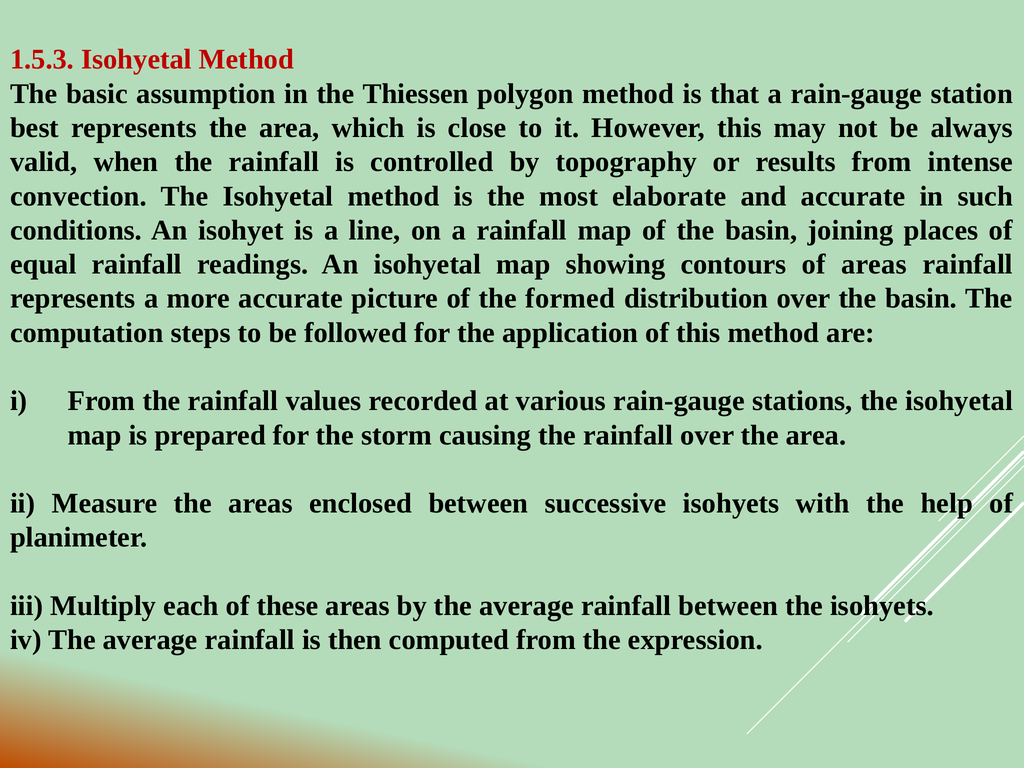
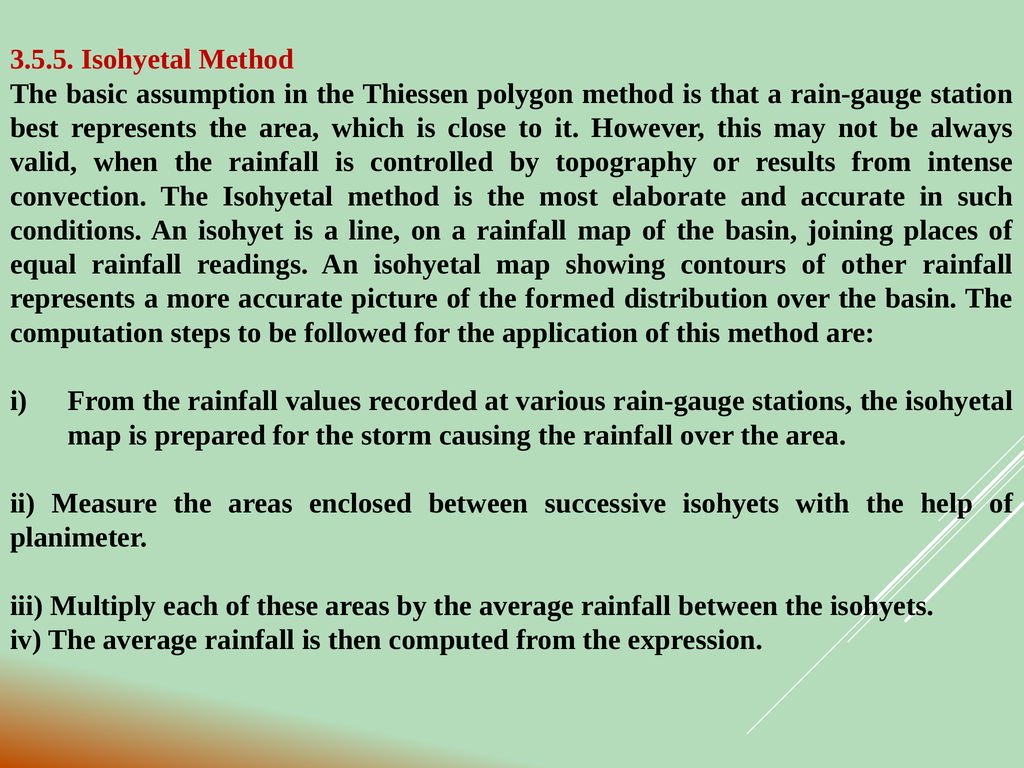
1.5.3: 1.5.3 -> 3.5.5 (42, 60)
of areas: areas -> other (874, 264)
